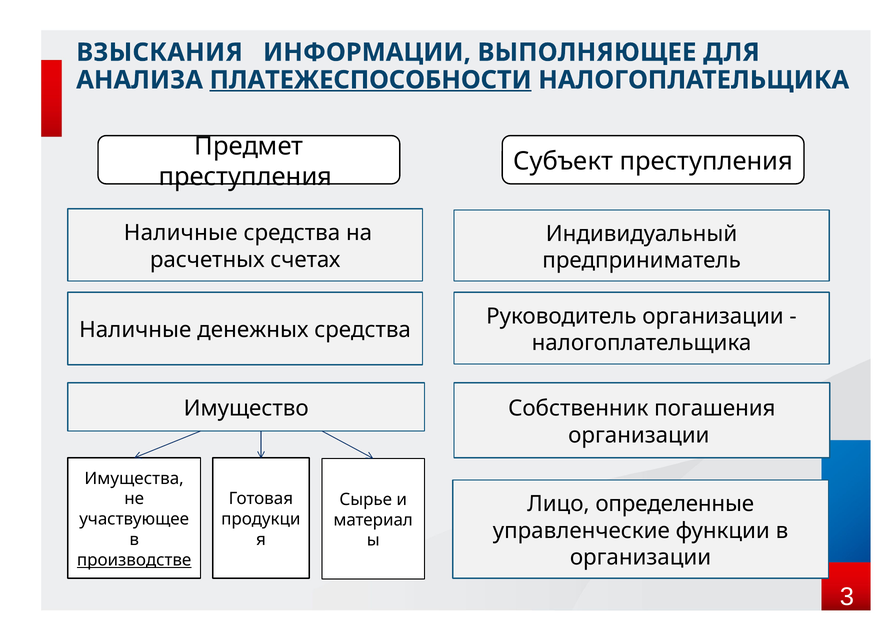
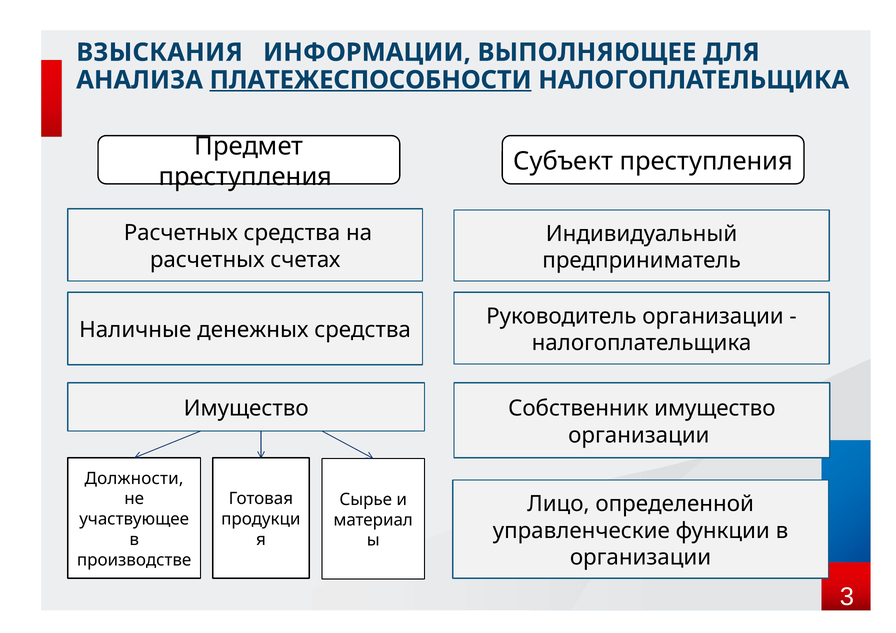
Наличные: Наличные -> Расчетных (181, 233)
Собственник погашения: погашения -> имущество (715, 409)
Имущества: Имущества -> Должности (134, 479)
определенные: определенные -> определенной (675, 504)
производстве underline: present -> none (134, 561)
